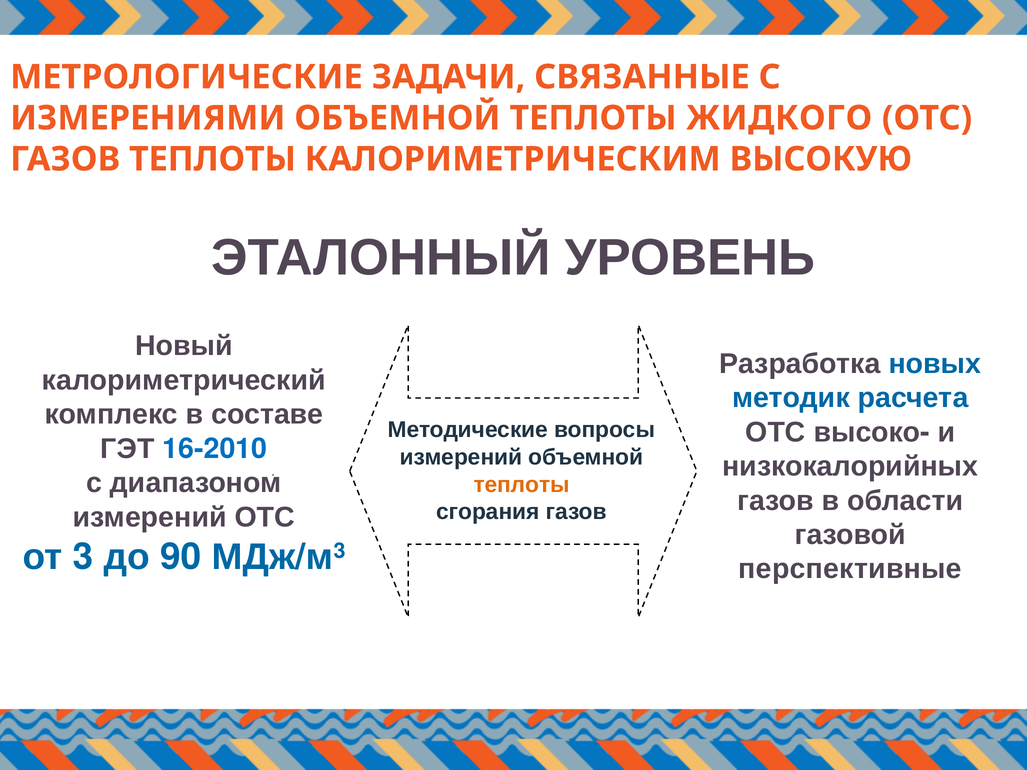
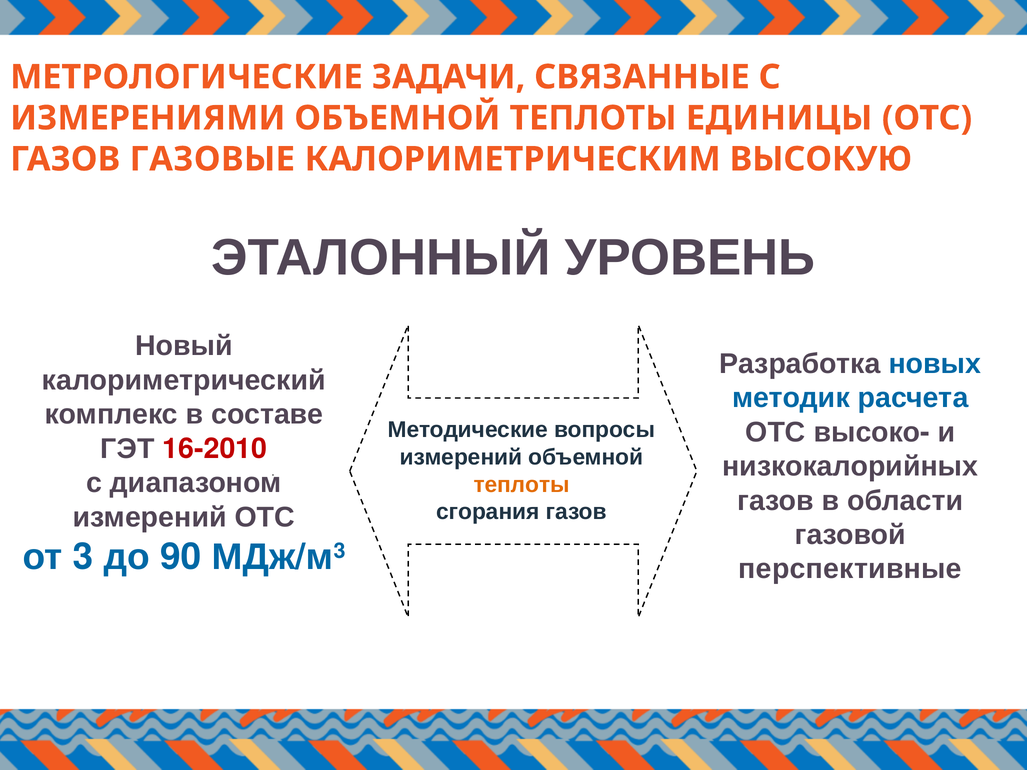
ЖИДКОГО: ЖИДКОГО -> ЕДИНИЦЫ (779, 118)
ГАЗОВ ТЕПЛОТЫ: ТЕПЛОТЫ -> ГАЗОВЫЕ (212, 159)
16-2010 colour: blue -> red (215, 449)
